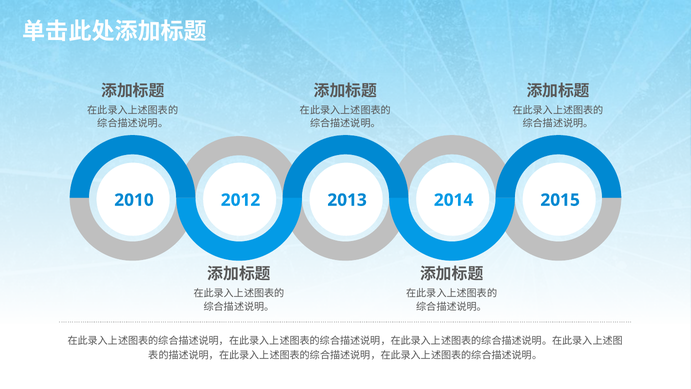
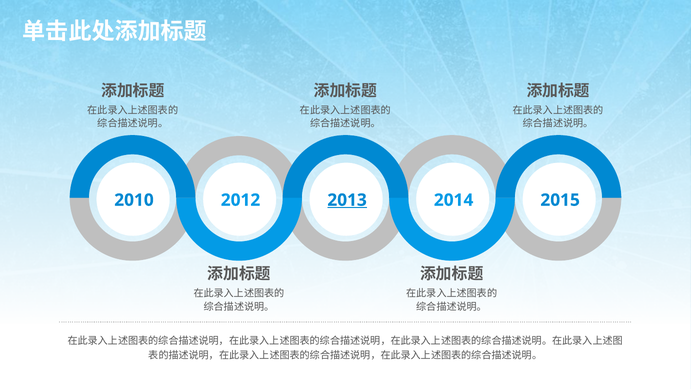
2013 underline: none -> present (347, 200)
